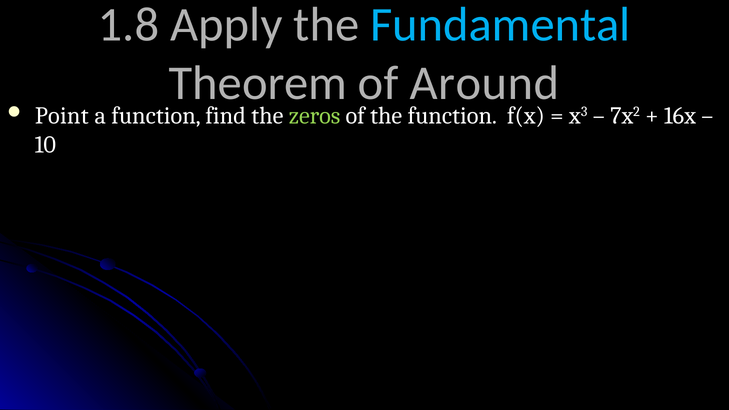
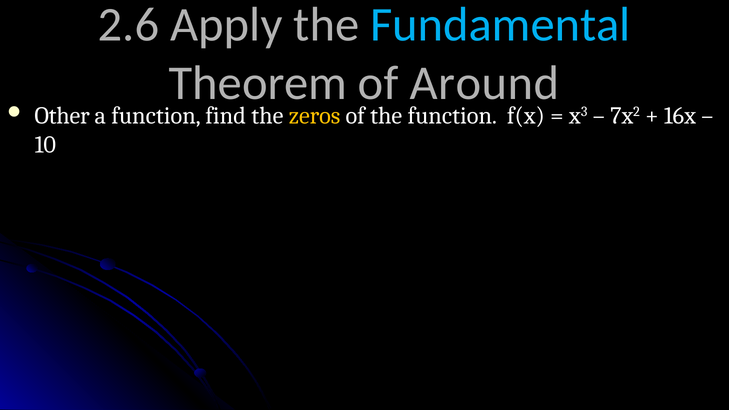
1.8: 1.8 -> 2.6 (129, 25)
Point: Point -> Other (62, 116)
zeros colour: light green -> yellow (315, 116)
